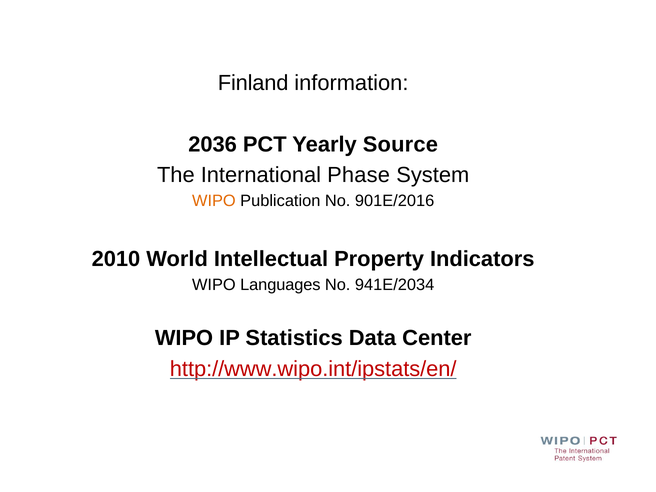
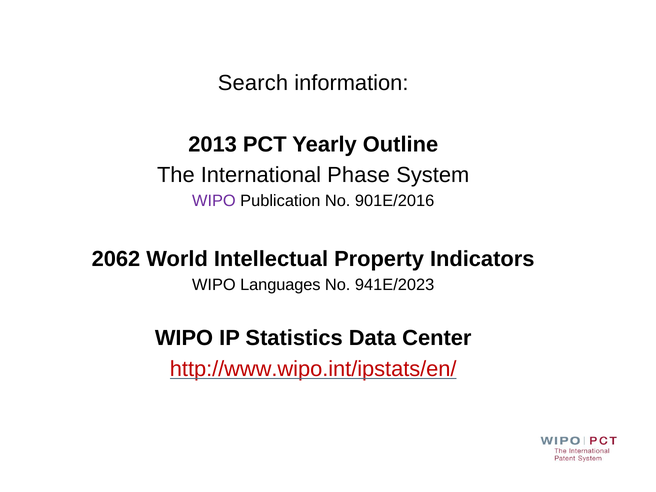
Finland: Finland -> Search (253, 83)
2036: 2036 -> 2013 (213, 144)
Source: Source -> Outline (401, 144)
WIPO colour: orange -> purple (214, 201)
2010: 2010 -> 2062 (116, 259)
941E/2034: 941E/2034 -> 941E/2023 (395, 285)
